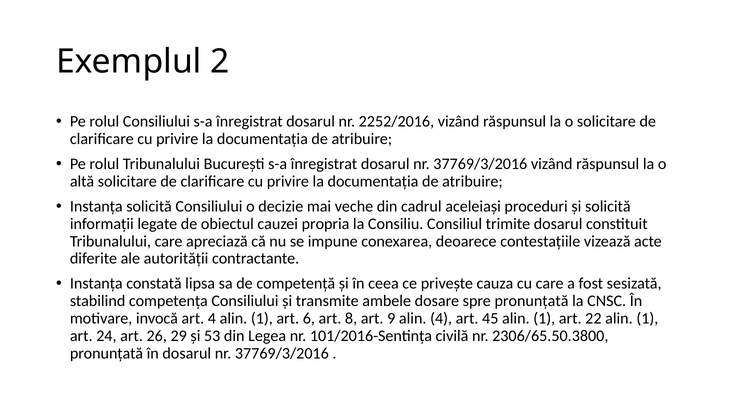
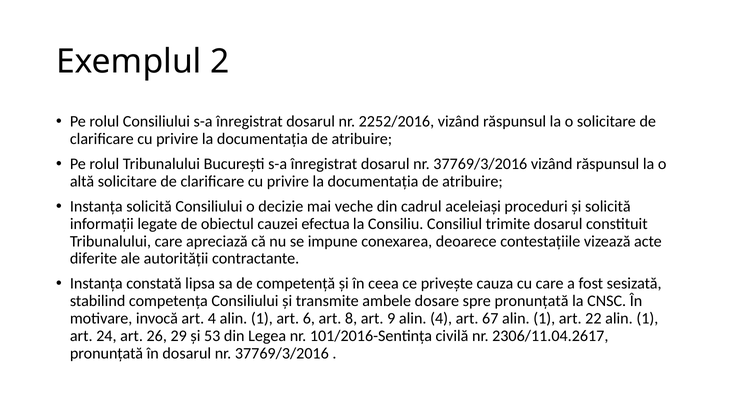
propria: propria -> efectua (326, 224)
45: 45 -> 67 (490, 318)
2306/65.50.3800: 2306/65.50.3800 -> 2306/11.04.2617 (550, 336)
